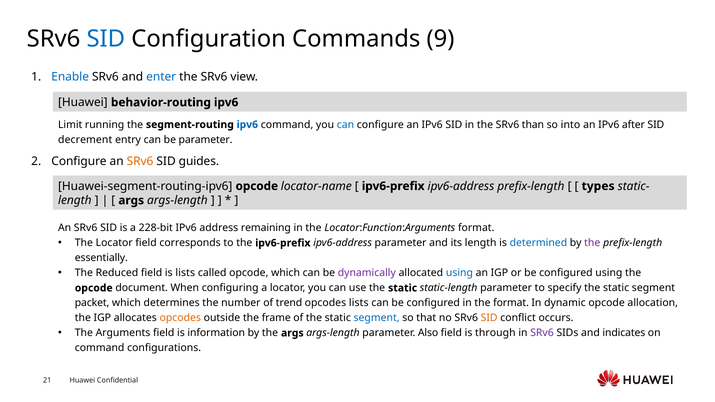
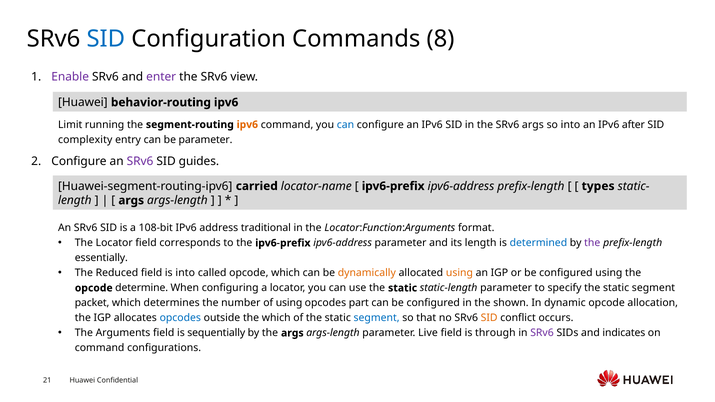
9: 9 -> 8 (441, 39)
Enable colour: blue -> purple (70, 77)
enter colour: blue -> purple (161, 77)
ipv6 colour: blue -> orange (247, 125)
SRv6 than: than -> args (533, 125)
decrement: decrement -> complexity (85, 140)
SRv6 colour: orange -> purple (140, 161)
Huawei-segment-routing-ipv6 opcode: opcode -> carried (257, 186)
228-bit: 228-bit -> 108-bit (156, 228)
remaining: remaining -> traditional (266, 228)
is lists: lists -> into (185, 273)
dynamically colour: purple -> orange (367, 273)
using colour: blue -> orange (459, 273)
document: document -> determine (142, 288)
of trend: trend -> using (289, 303)
opcodes lists: lists -> part (359, 303)
the format: format -> shown (511, 303)
opcodes colour: orange -> blue (180, 318)
the frame: frame -> which (276, 318)
information: information -> sequentially (216, 333)
Also: Also -> Live (428, 333)
